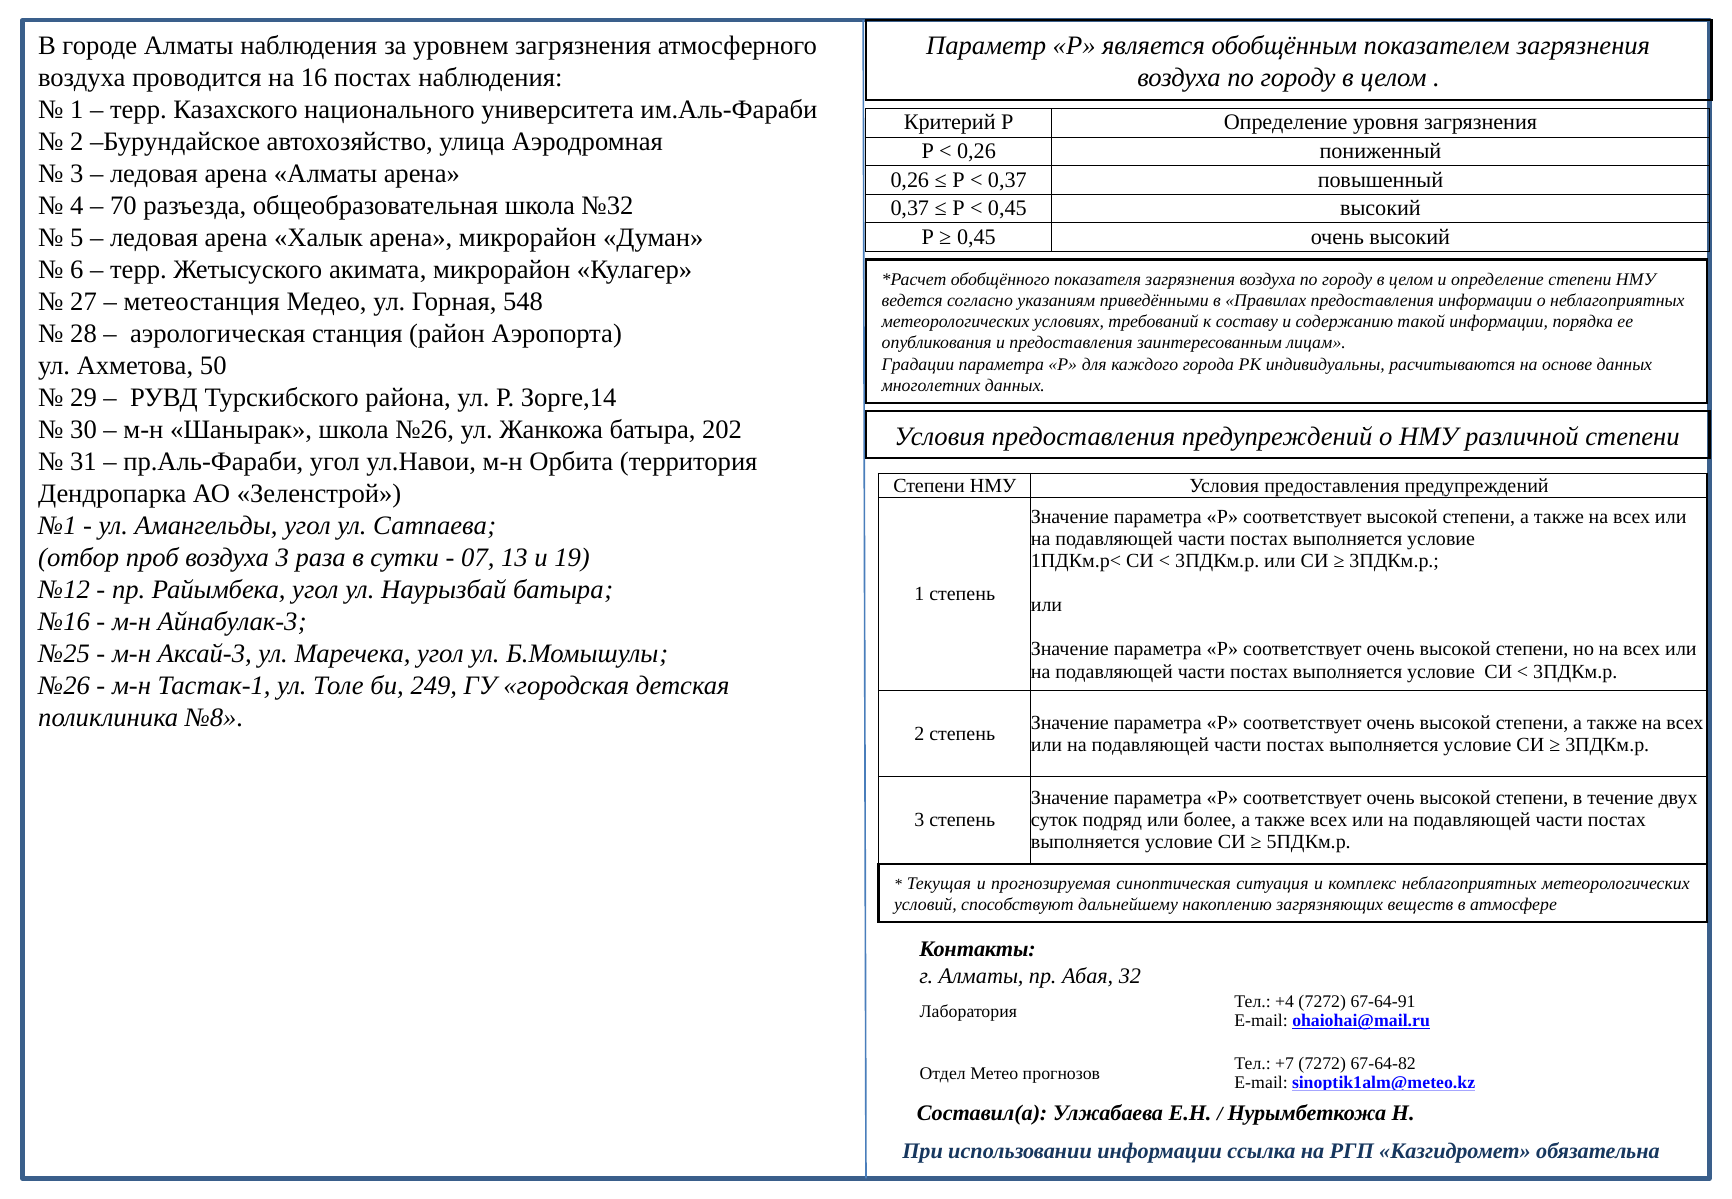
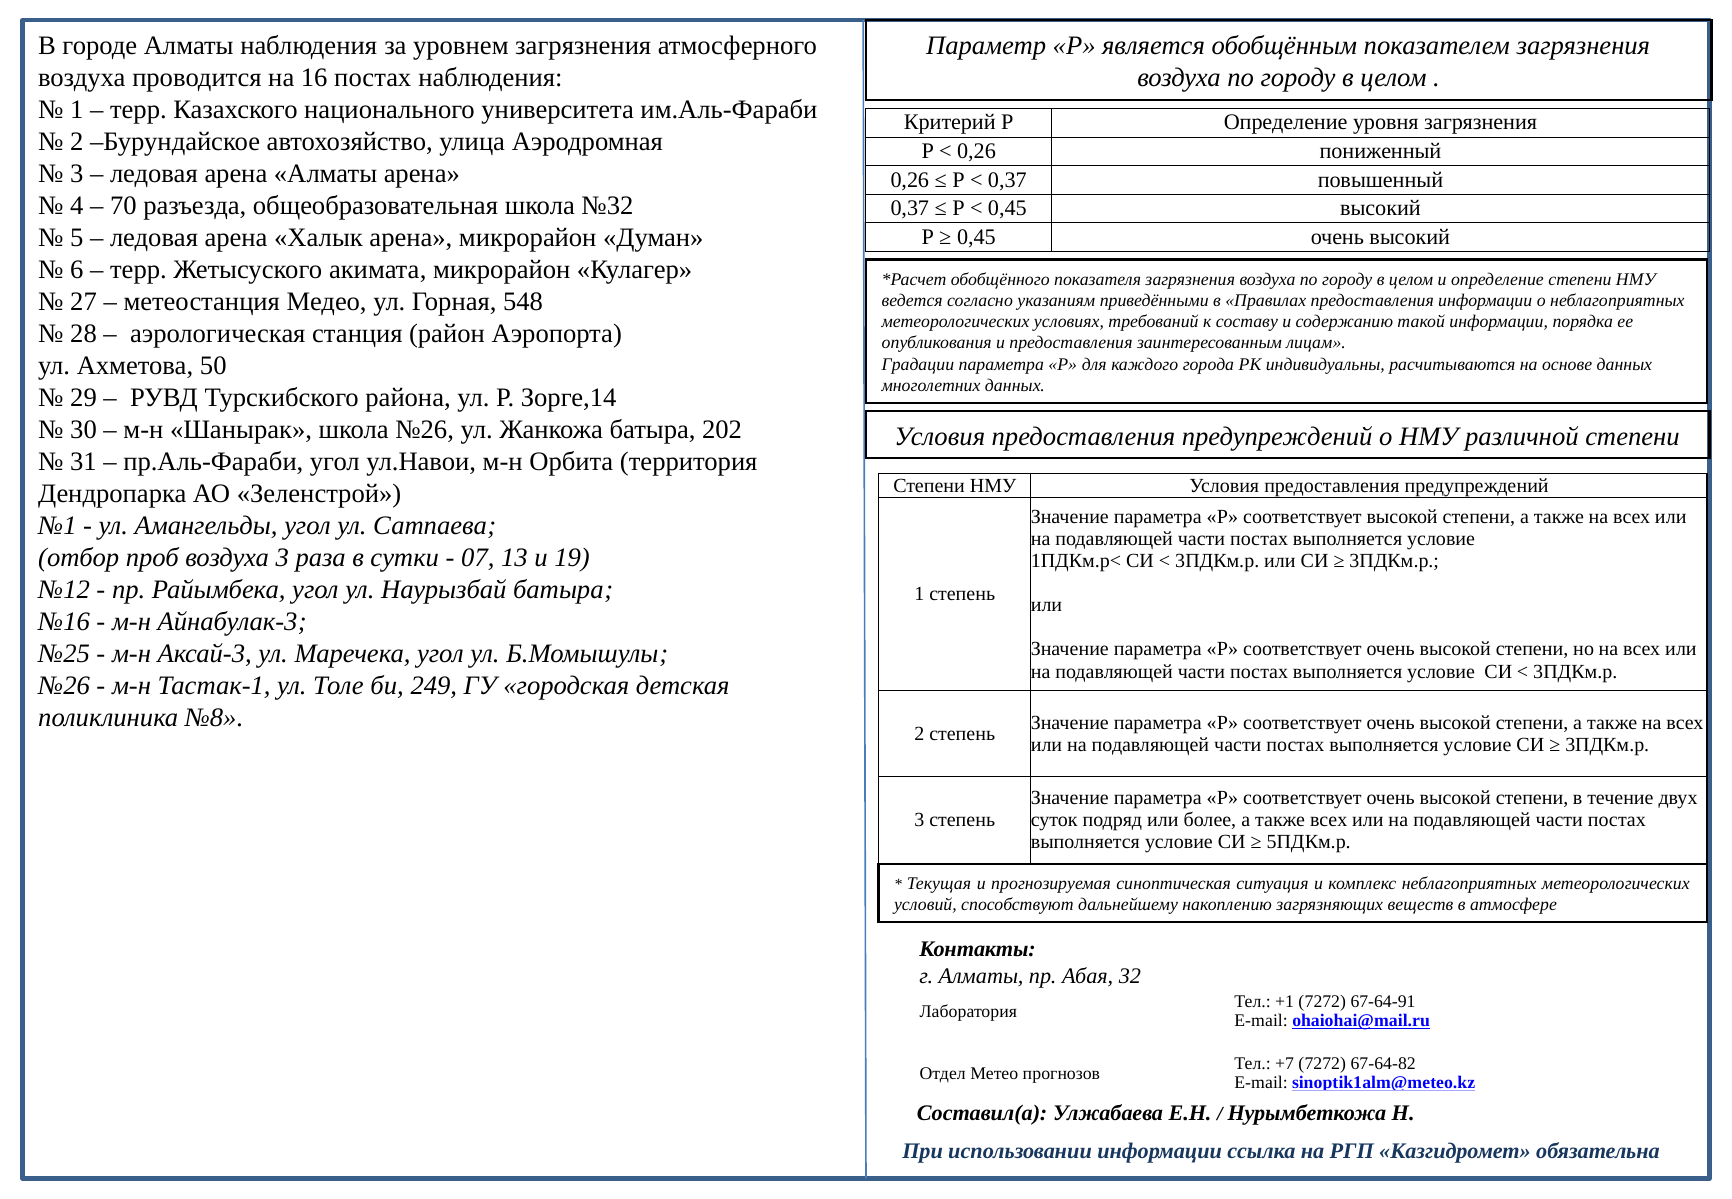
+4: +4 -> +1 (1285, 1001)
